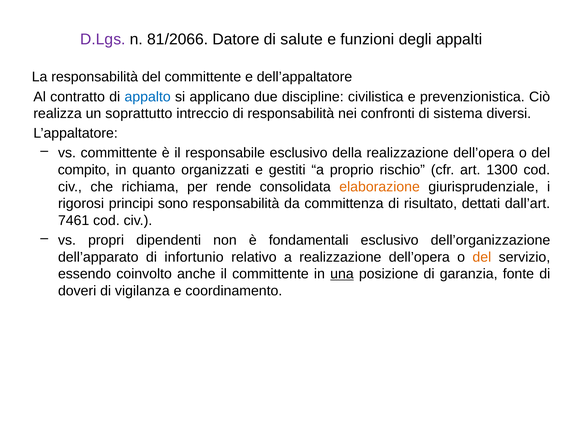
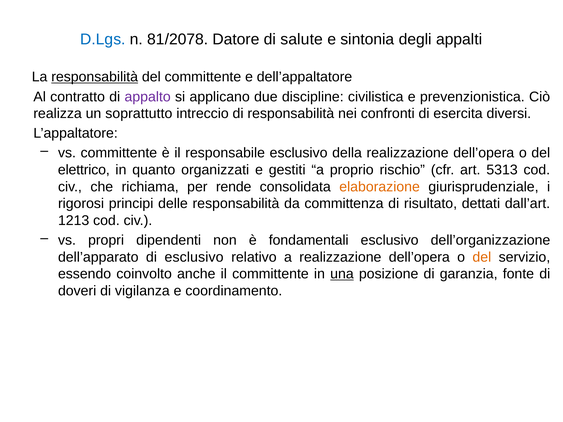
D.Lgs colour: purple -> blue (103, 39)
81/2066: 81/2066 -> 81/2078 (178, 39)
funzioni: funzioni -> sintonia (367, 39)
responsabilità underline: none -> present (95, 77)
appalto colour: blue -> purple (148, 97)
sistema: sistema -> esercita (458, 114)
compito: compito -> elettrico (84, 170)
1300: 1300 -> 5313 (502, 170)
sono: sono -> delle (173, 204)
7461: 7461 -> 1213 (74, 221)
di infortunio: infortunio -> esclusivo (194, 257)
